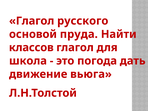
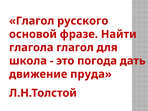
пруда: пруда -> фразе (79, 34)
классов: классов -> глагола (31, 48)
вьюга: вьюга -> пруда (91, 74)
